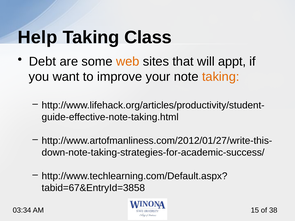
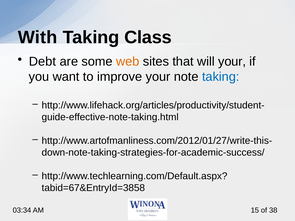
Help: Help -> With (38, 37)
will appt: appt -> your (232, 62)
taking colour: orange -> blue (221, 77)
